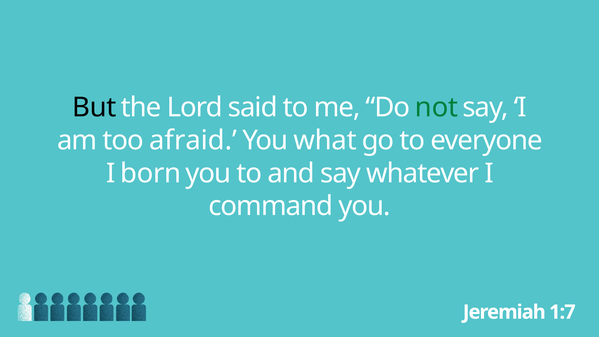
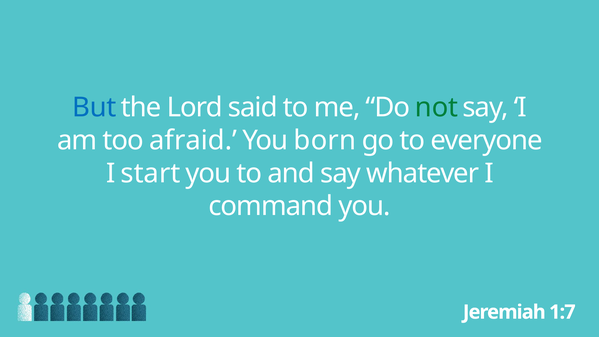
But colour: black -> blue (94, 107)
what: what -> born (325, 140)
born: born -> start (150, 173)
